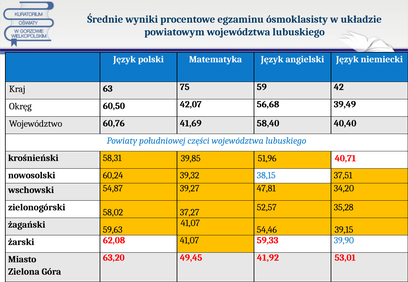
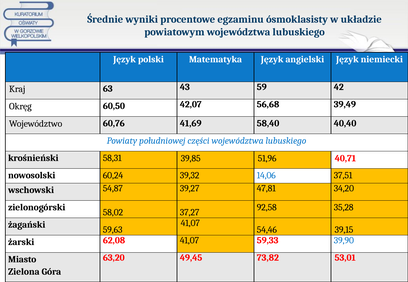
75: 75 -> 43 (185, 87)
38,15: 38,15 -> 14,06 (266, 176)
52,57: 52,57 -> 92,58 (267, 208)
41,92: 41,92 -> 73,82 (268, 258)
